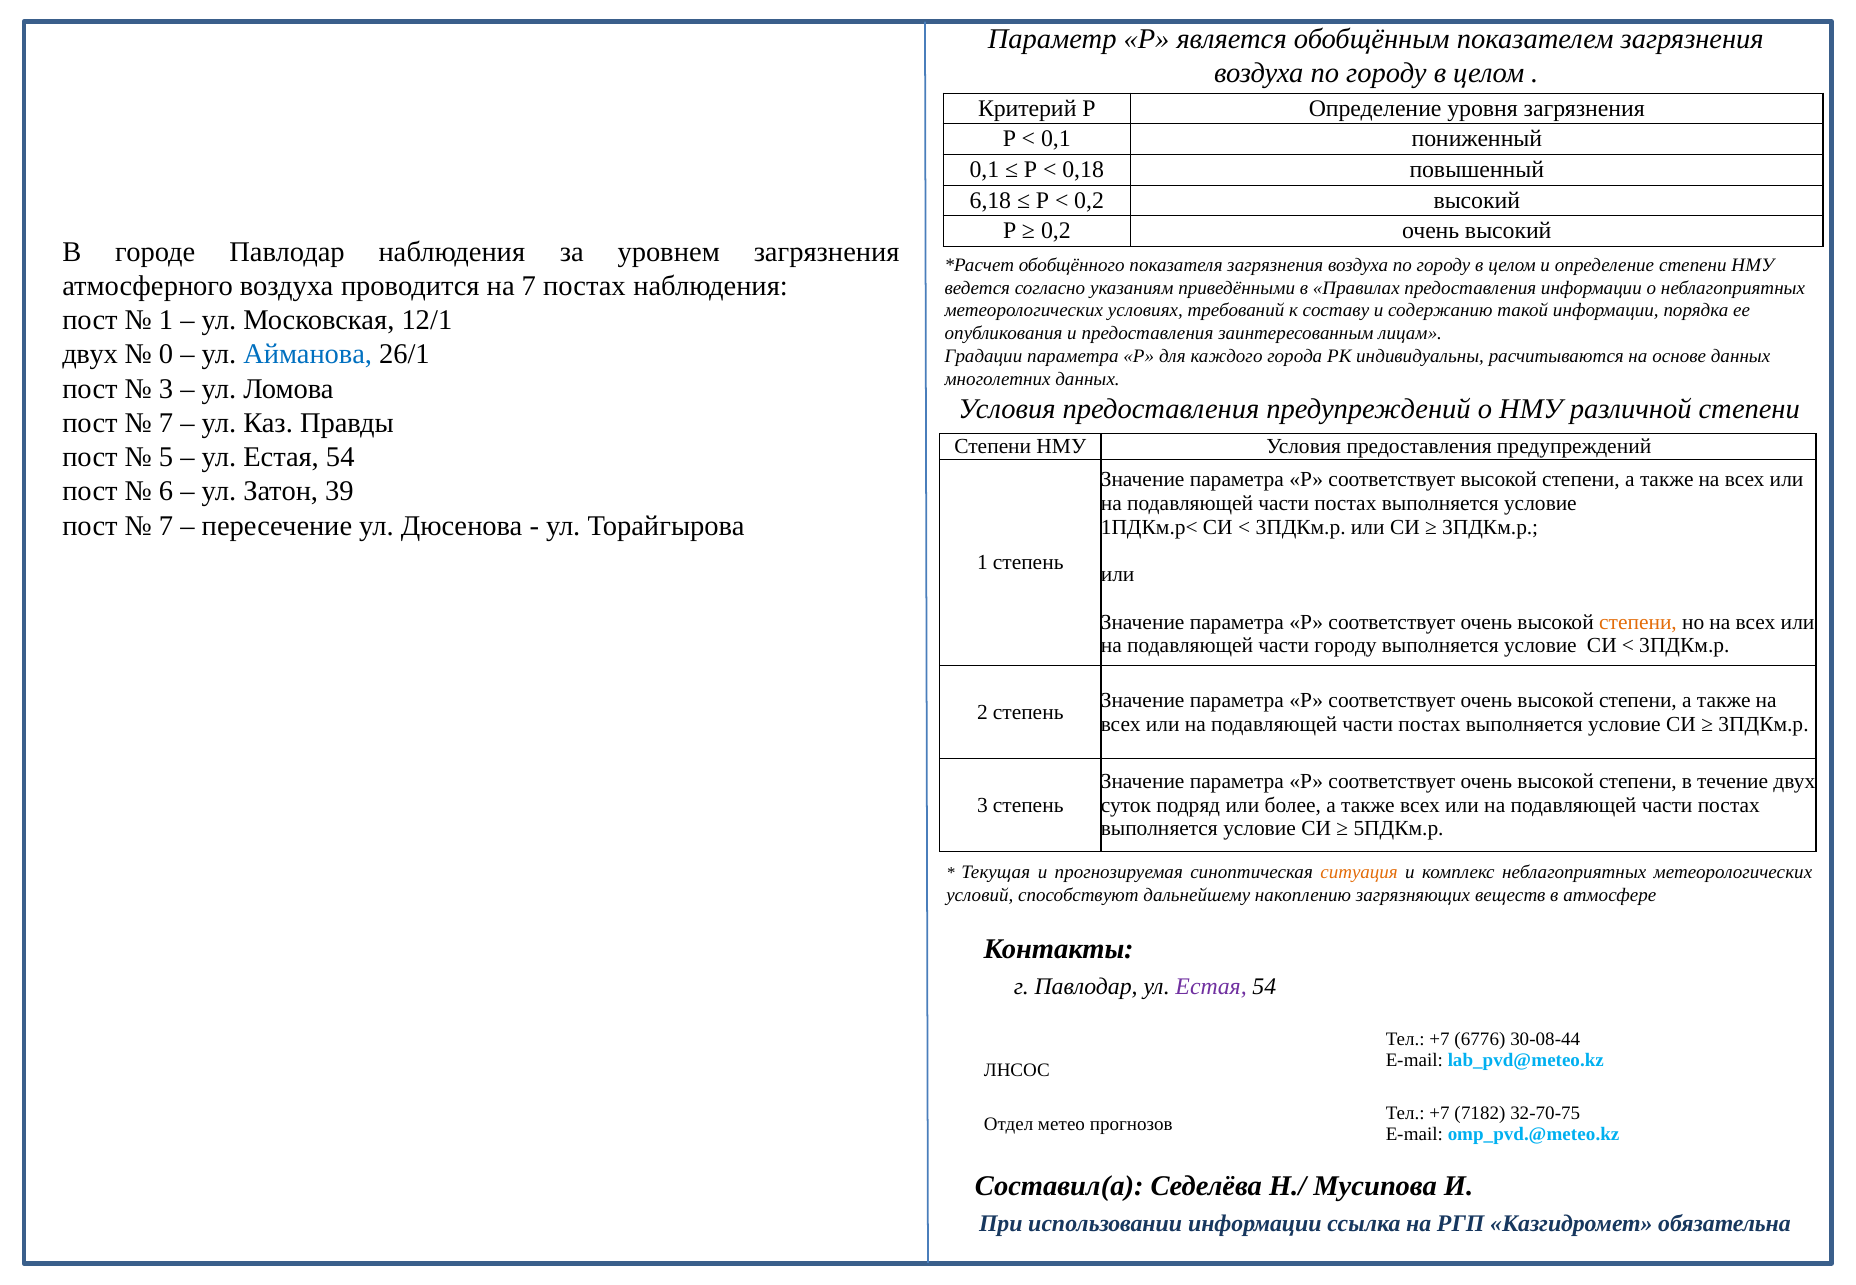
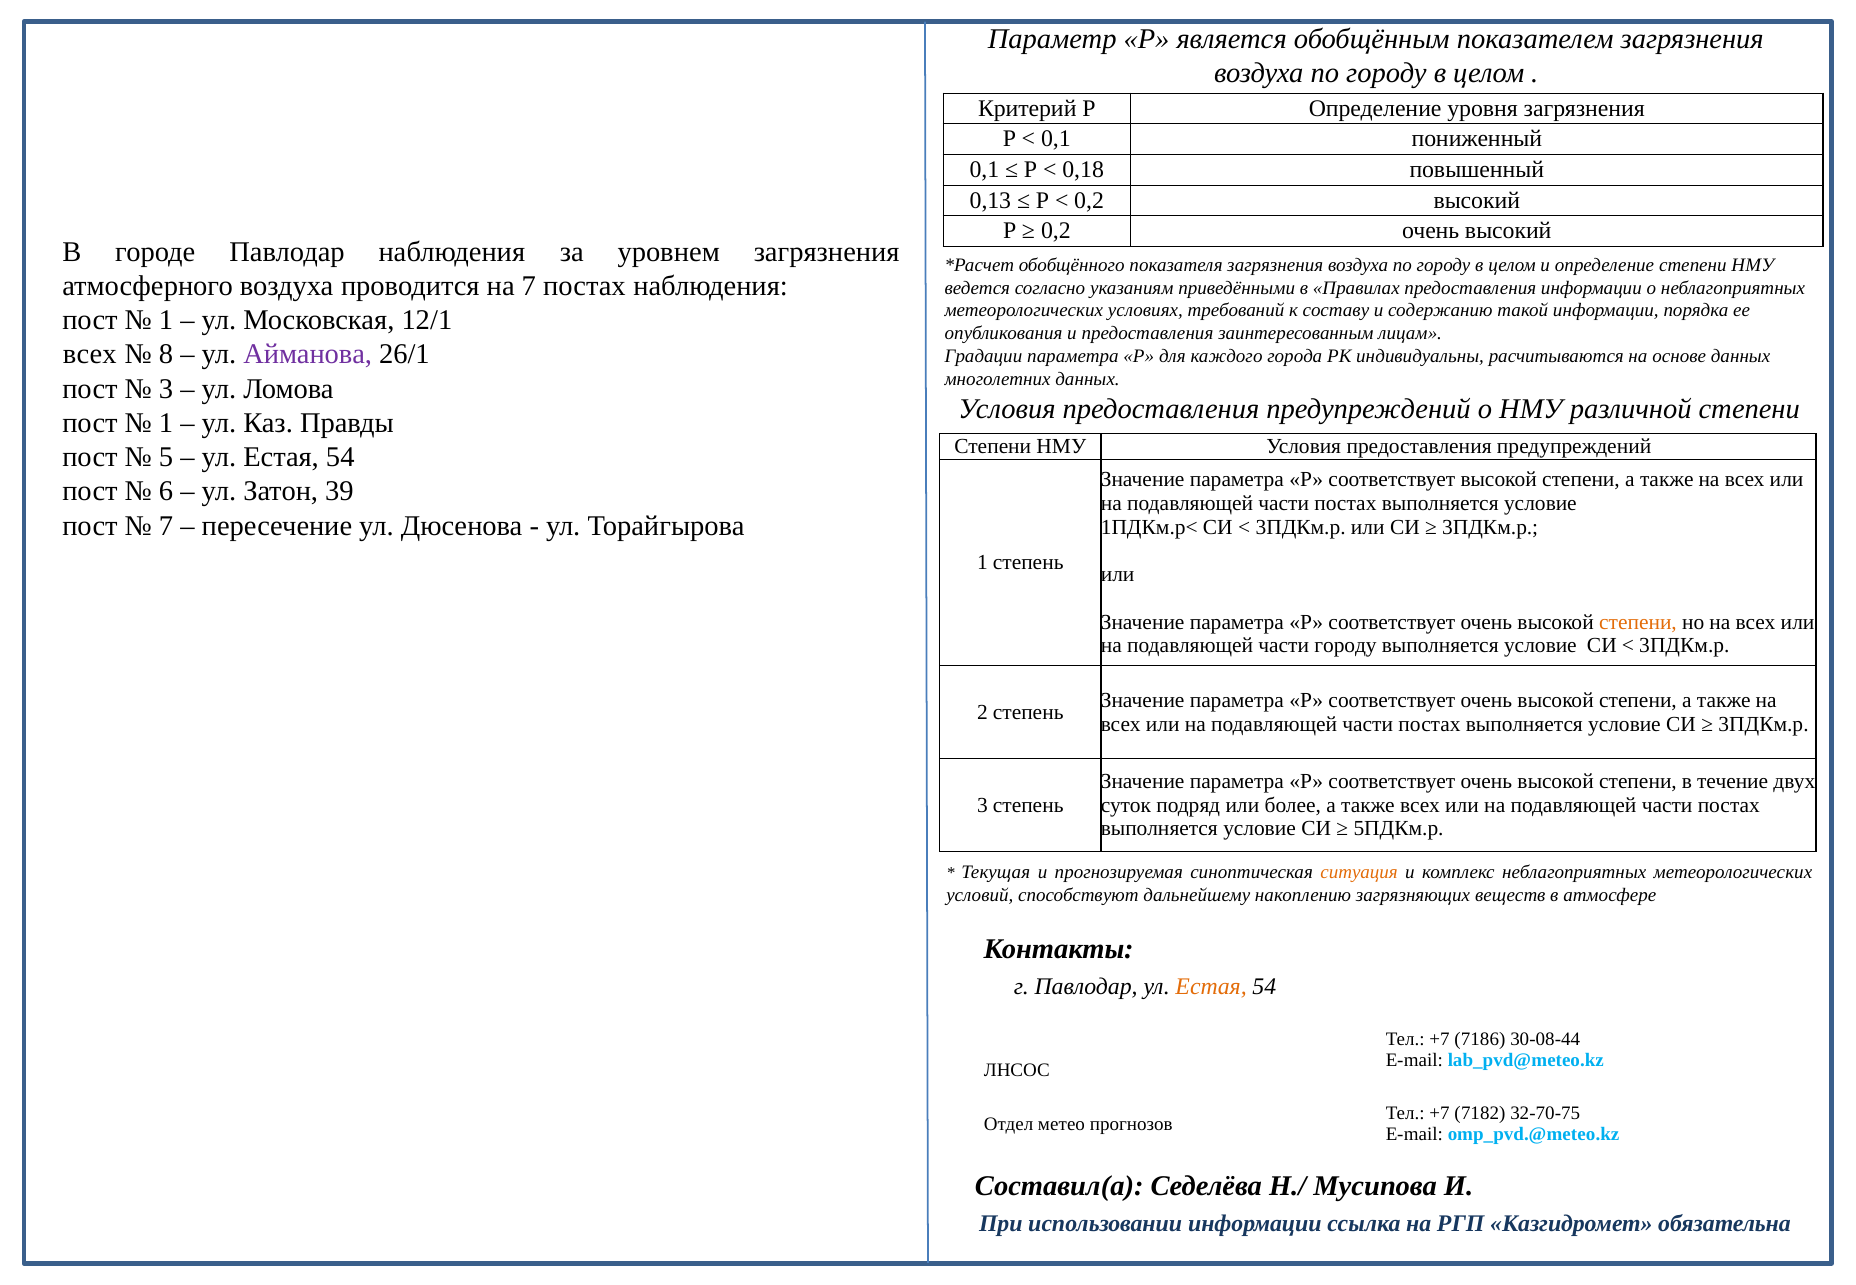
6,18: 6,18 -> 0,13 (990, 200)
двух: двух -> всех (90, 354)
0: 0 -> 8 (166, 354)
Айманова colour: blue -> purple (308, 354)
7: 7 -> 1 (166, 423)
Естая colour: purple -> orange (1211, 987)
6776: 6776 -> 7186 (1480, 1039)
